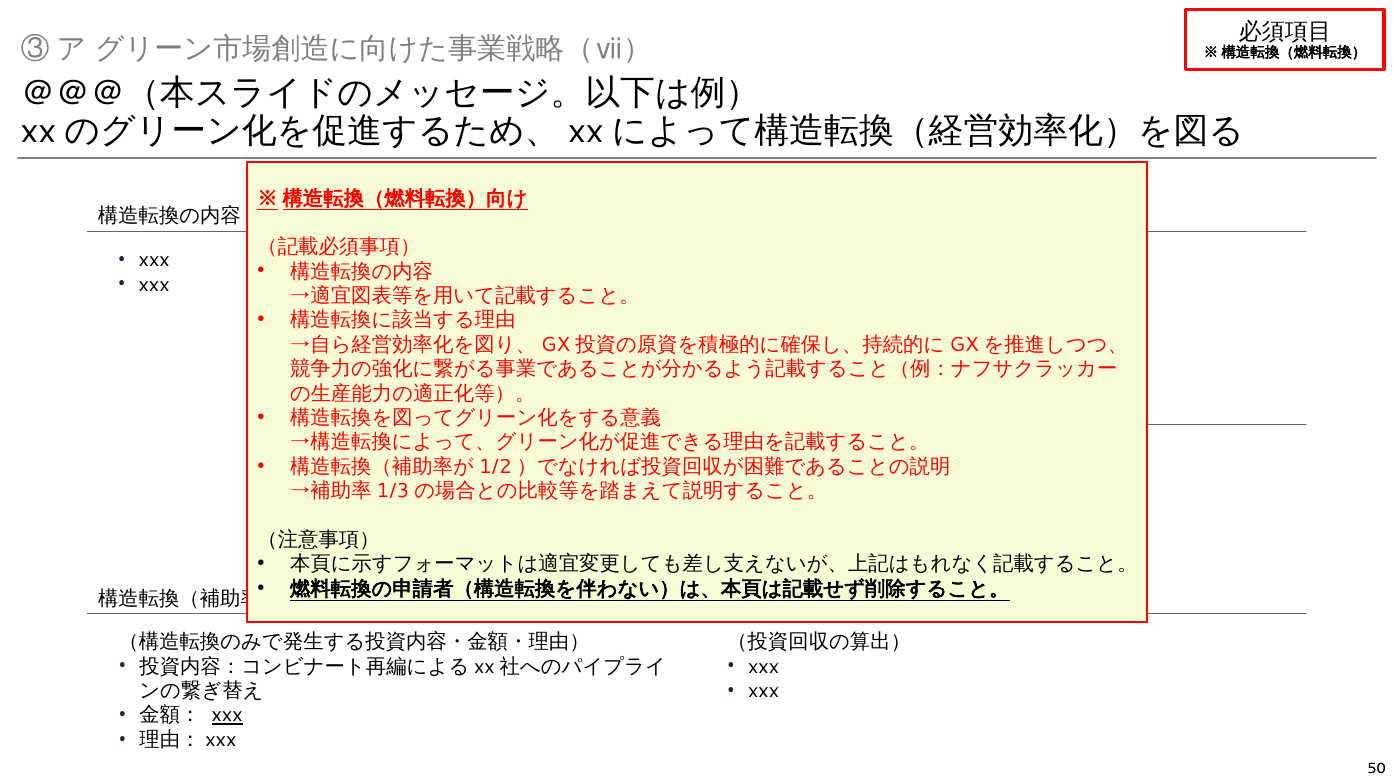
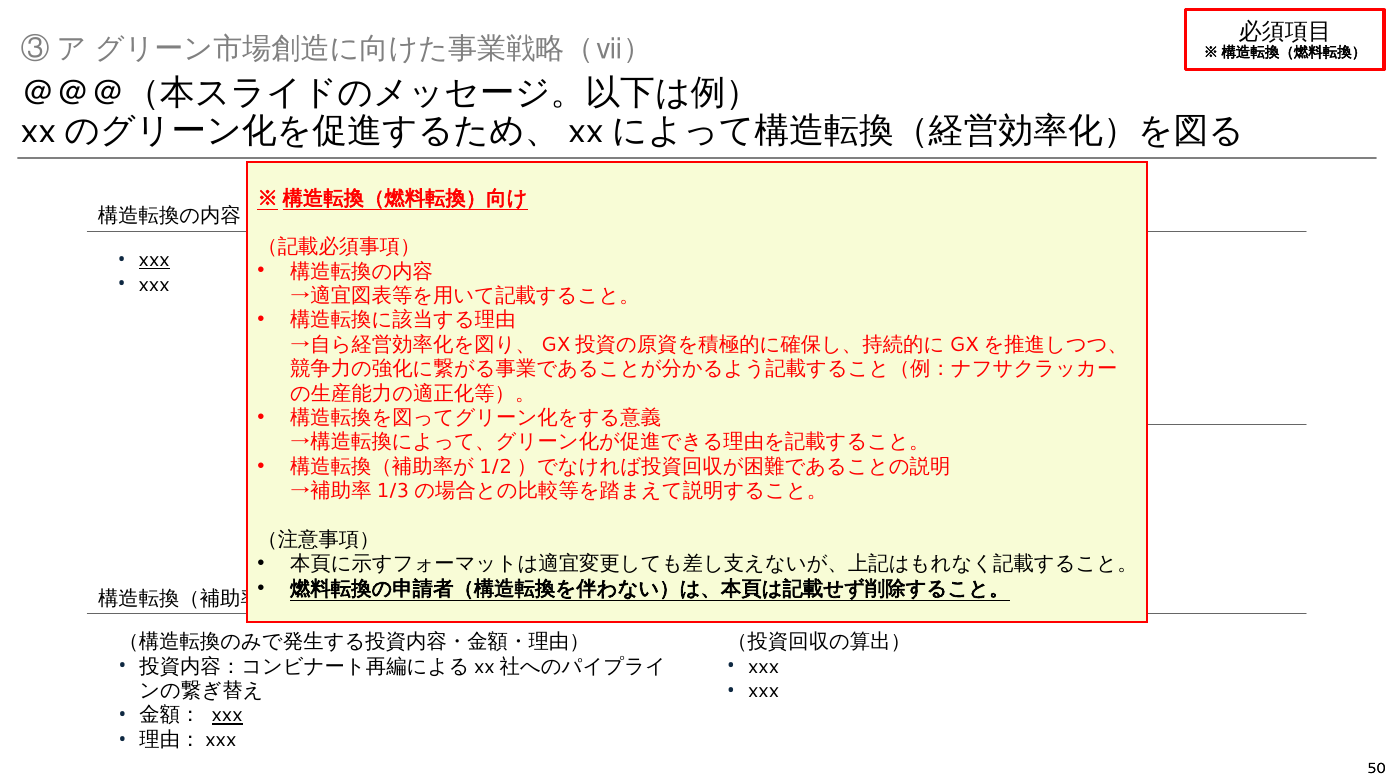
xxx underline: none -> present (154, 260)
